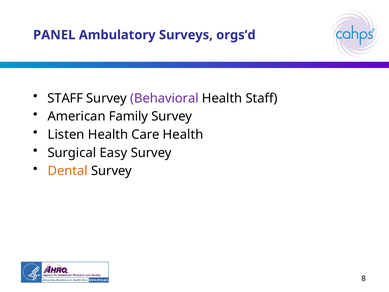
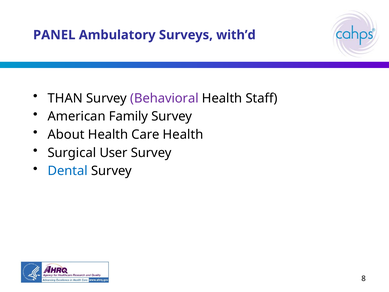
orgs’d: orgs’d -> with’d (236, 35)
STAFF: STAFF -> THAN (65, 98)
Listen: Listen -> About (66, 134)
Easy: Easy -> User (114, 153)
Dental colour: orange -> blue (68, 171)
